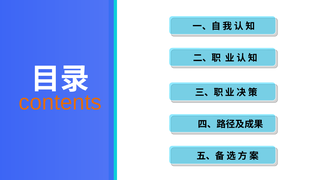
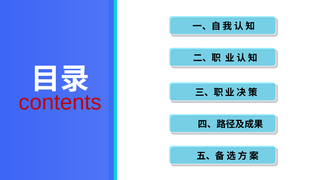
contents colour: orange -> red (60, 102)
